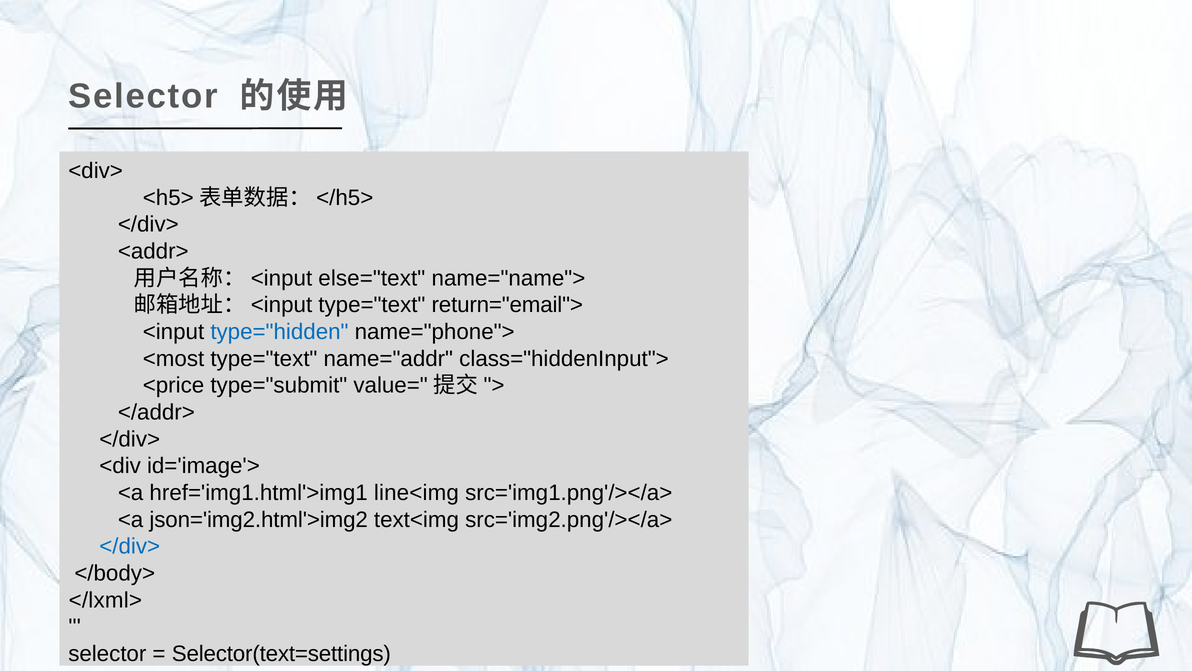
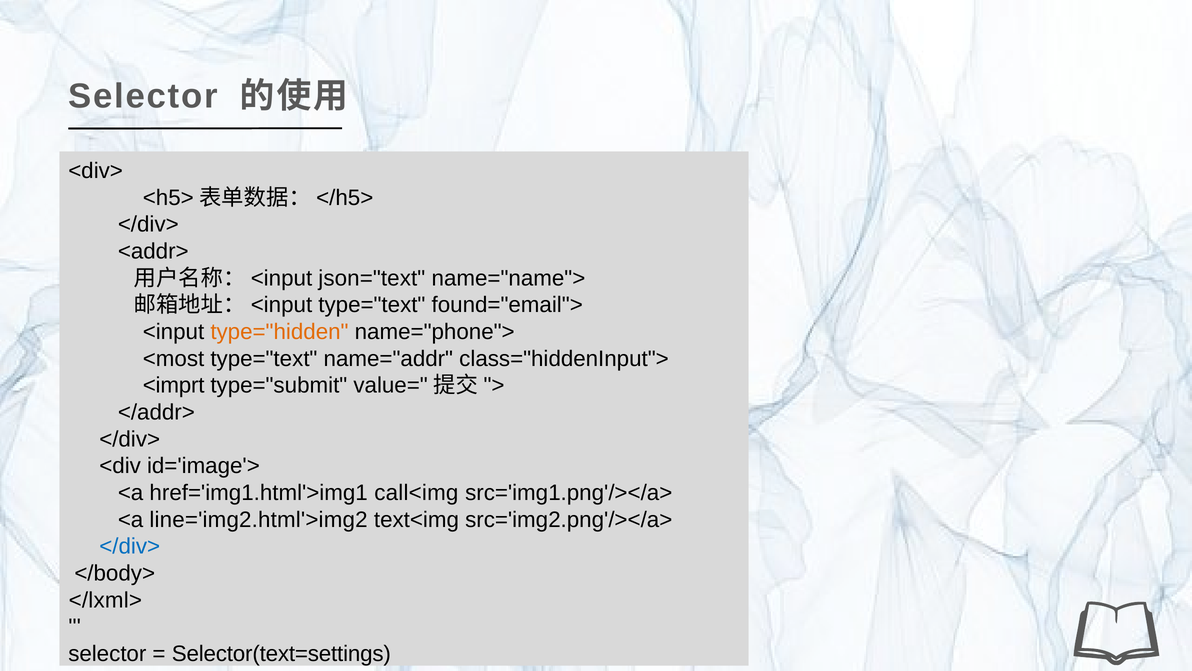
else="text: else="text -> json="text (372, 278)
return="email">: return="email"> -> found="email"> (507, 305)
type="hidden colour: blue -> orange (279, 332)
<price: <price -> <imprt (174, 385)
line<img: line<img -> call<img (416, 493)
json='img2.html'>img2: json='img2.html'>img2 -> line='img2.html'>img2 (259, 519)
